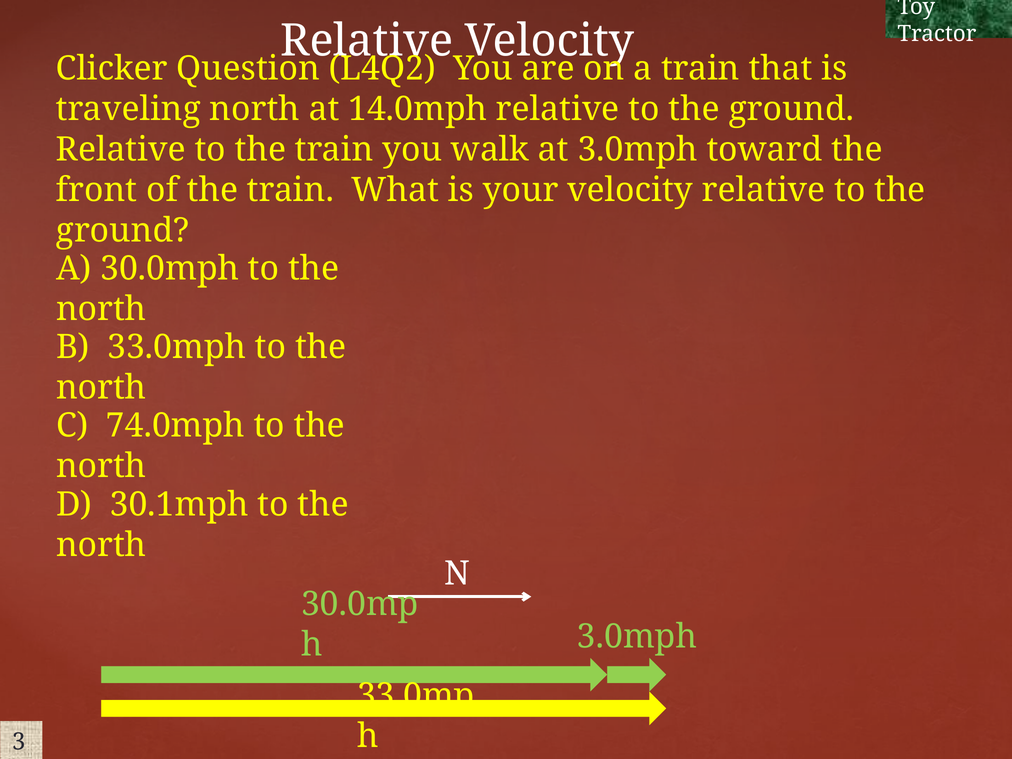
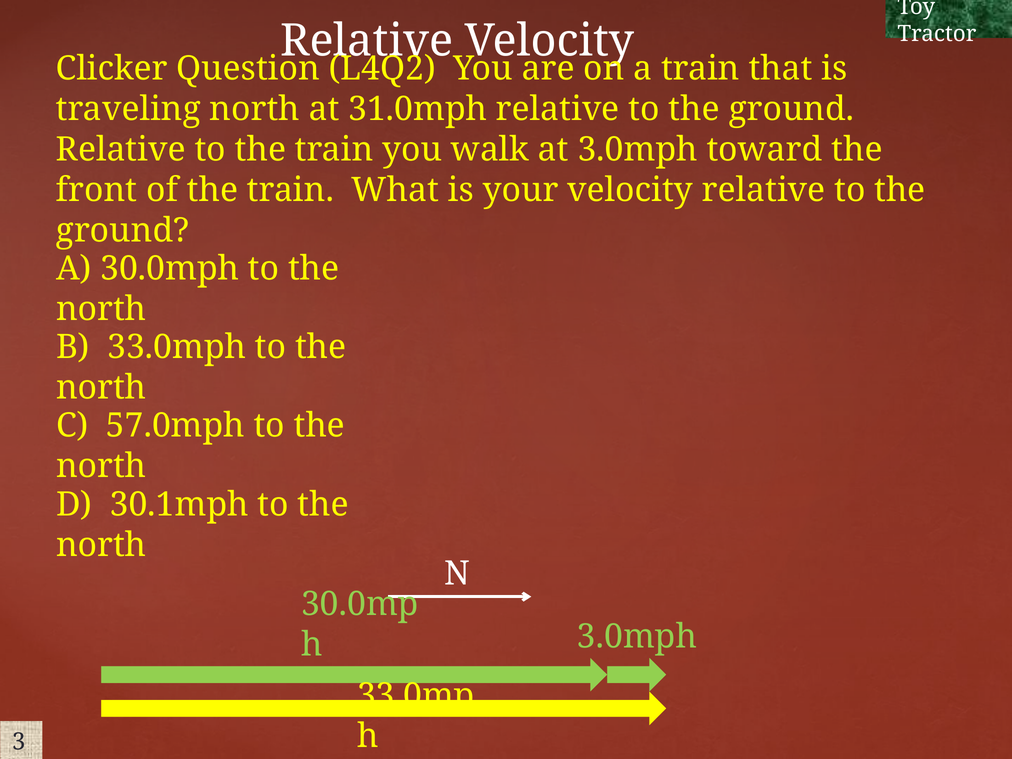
14.0mph: 14.0mph -> 31.0mph (418, 109)
74.0mph: 74.0mph -> 57.0mph (175, 426)
